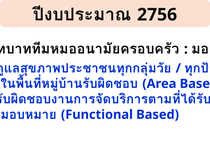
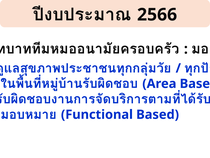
2756: 2756 -> 2566 (157, 15)
